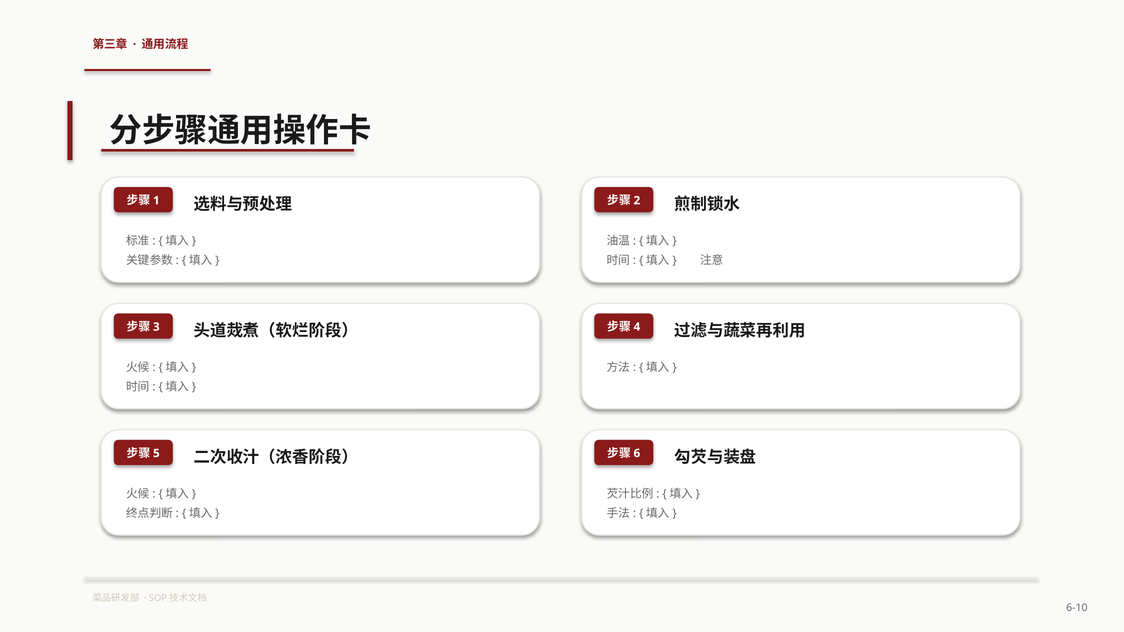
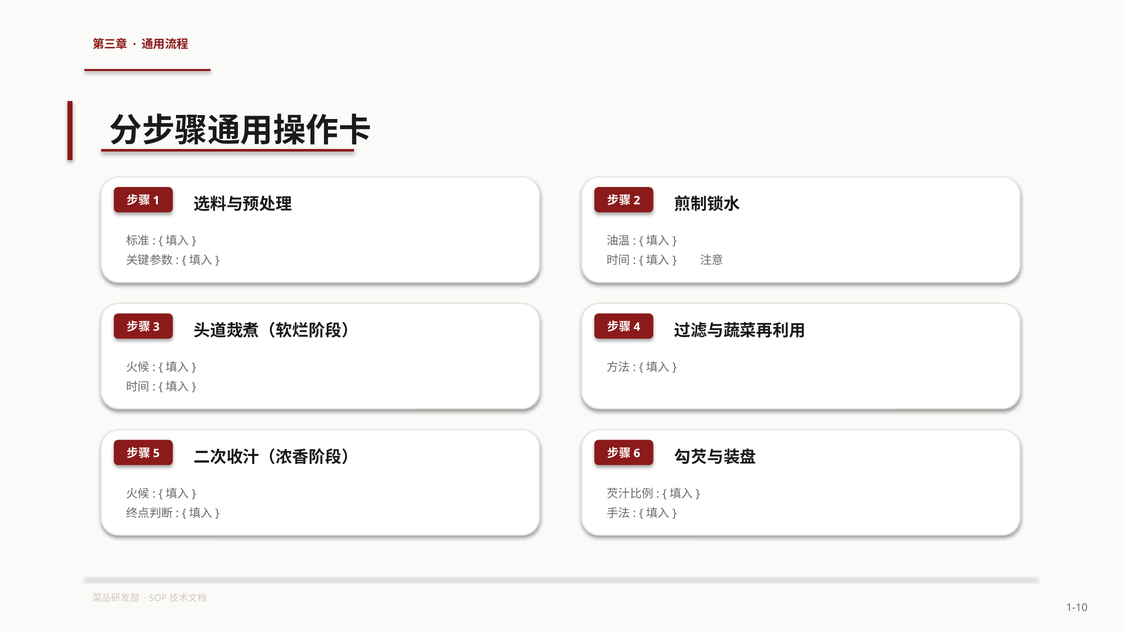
6-10: 6-10 -> 1-10 (1077, 608)
